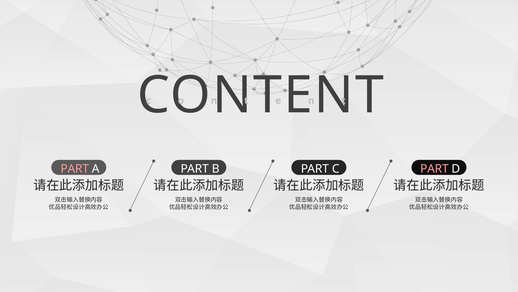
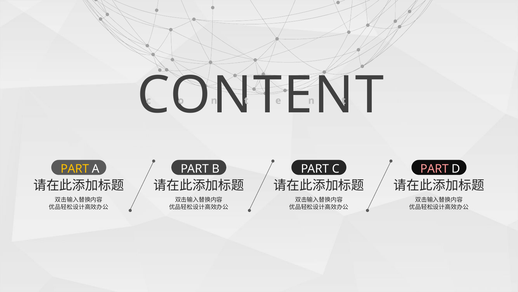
PART colour: pink -> yellow (75, 169)
